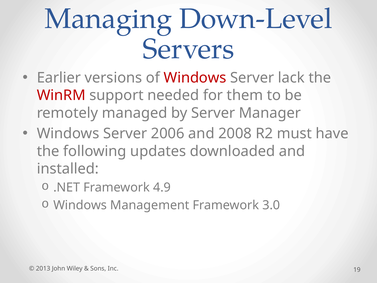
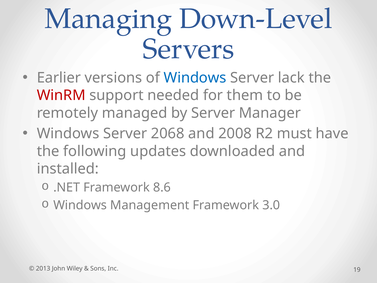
Windows colour: red -> blue (195, 78)
2006: 2006 -> 2068 (168, 133)
4.9: 4.9 -> 8.6 (162, 187)
